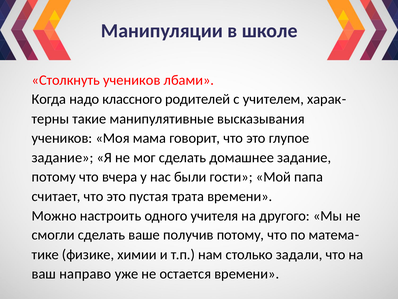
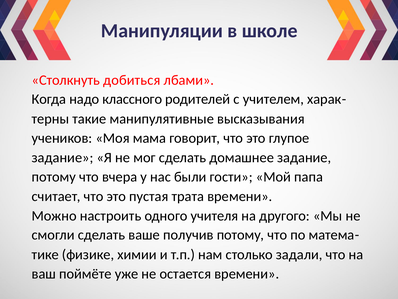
Столкнуть учеников: учеников -> добиться (132, 80)
направо: направо -> поймёте (85, 273)
